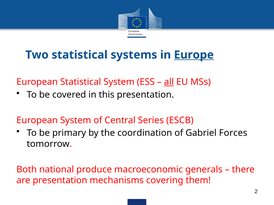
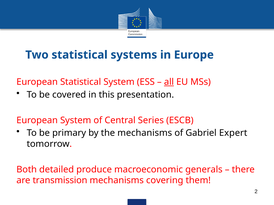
Europe underline: present -> none (194, 55)
the coordination: coordination -> mechanisms (145, 133)
Forces: Forces -> Expert (233, 133)
national: national -> detailed (57, 170)
are presentation: presentation -> transmission (60, 181)
